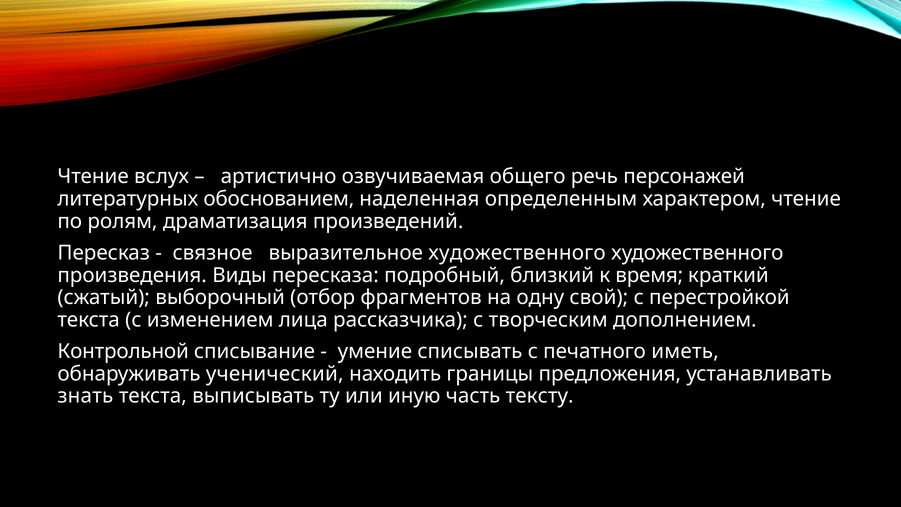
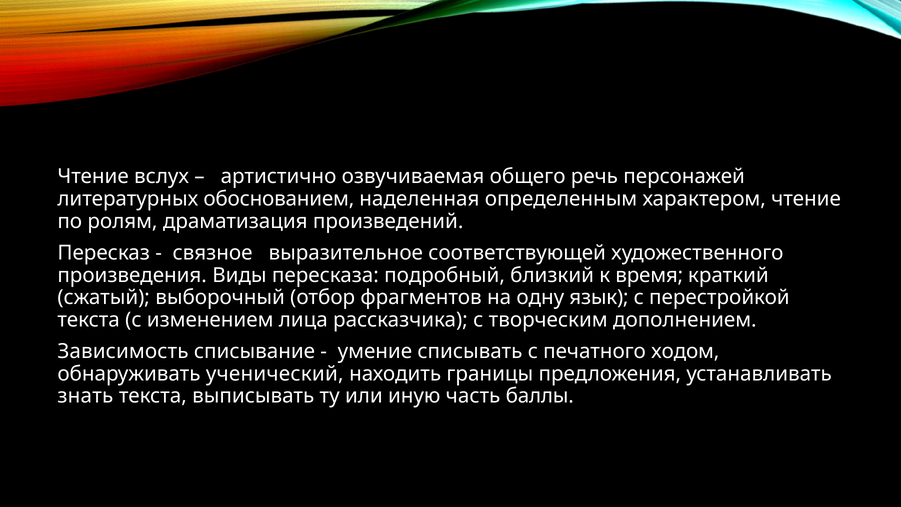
выразительное художественного: художественного -> соответствующей (517, 253)
свой: свой -> язык (599, 297)
Контрольной: Контрольной -> Зависимость (123, 351)
иметь: иметь -> ходом (685, 351)
тексту: тексту -> баллы (540, 396)
